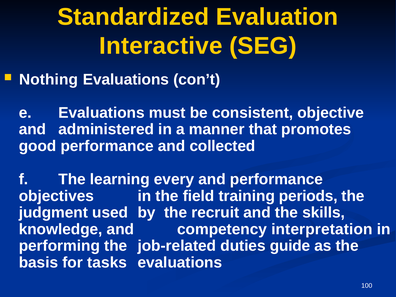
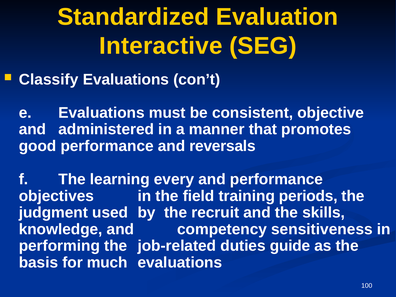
Nothing: Nothing -> Classify (49, 80)
collected: collected -> reversals (222, 146)
interpretation: interpretation -> sensitiveness (322, 229)
tasks: tasks -> much (107, 262)
